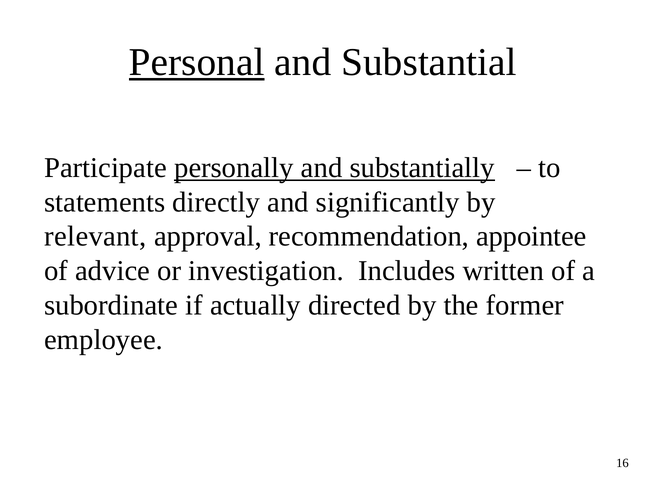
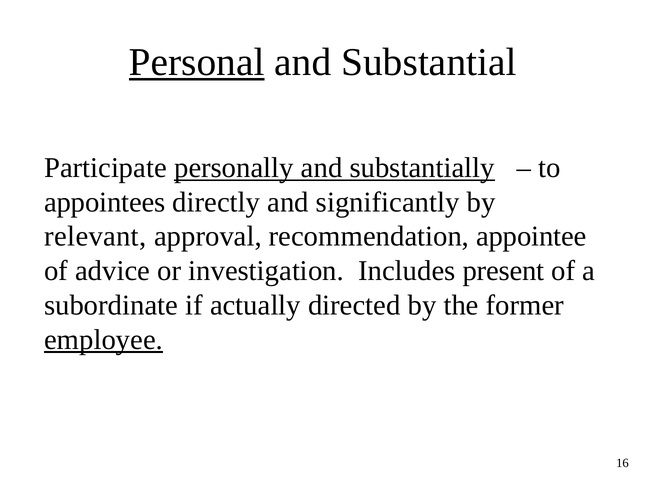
statements: statements -> appointees (105, 202)
written: written -> present (503, 271)
employee underline: none -> present (104, 340)
